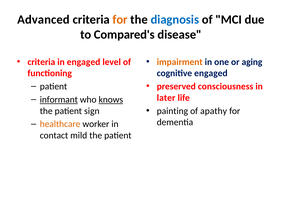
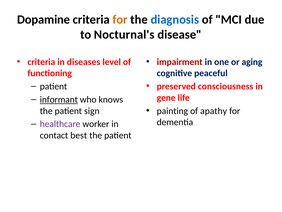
Advanced: Advanced -> Dopamine (44, 19)
Compared's: Compared's -> Nocturnal's (124, 34)
in engaged: engaged -> diseases (84, 62)
impairment colour: orange -> red (180, 62)
cognitive engaged: engaged -> peaceful (211, 73)
later: later -> gene (166, 97)
knows underline: present -> none (111, 99)
healthcare colour: orange -> purple (60, 124)
mild: mild -> best (79, 135)
